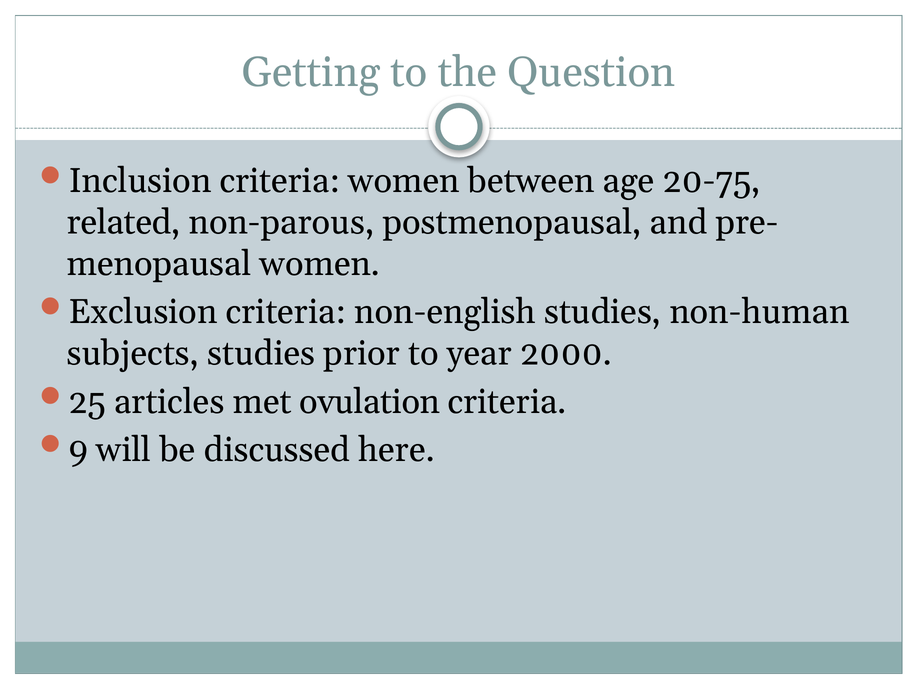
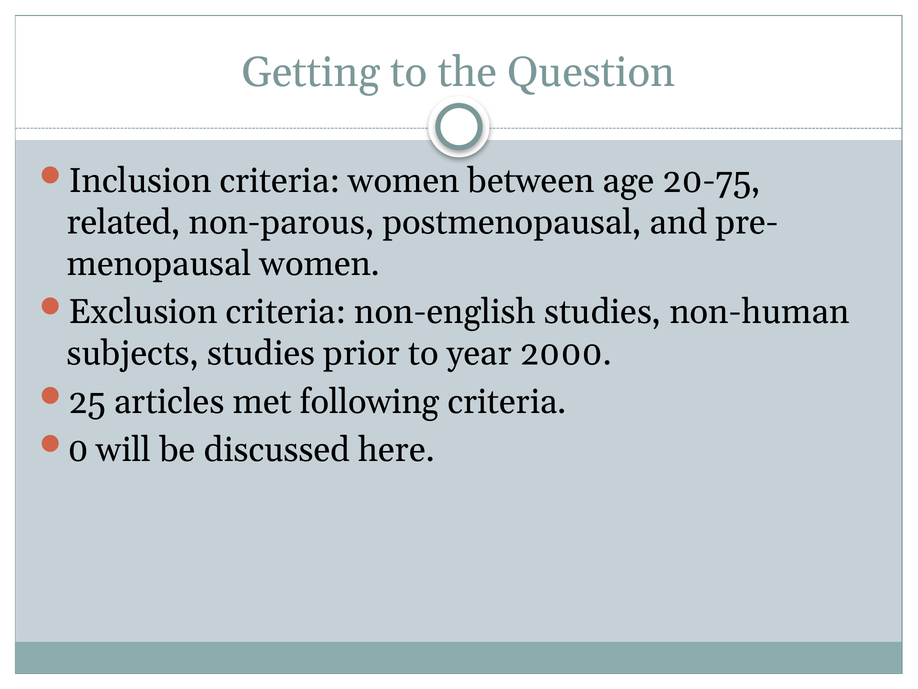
ovulation: ovulation -> following (370, 401)
9: 9 -> 0 (78, 450)
